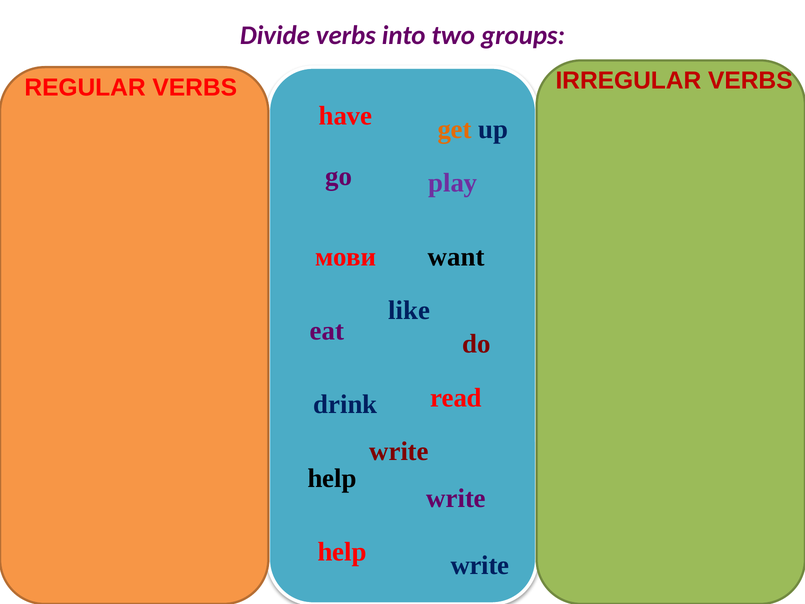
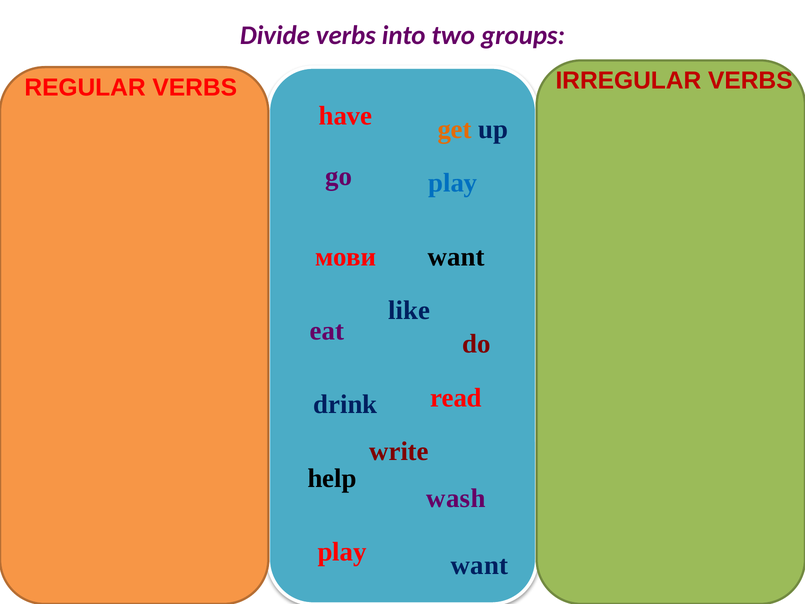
play colour: purple -> blue (453, 183)
write: write -> wash (456, 498)
help: help -> play (342, 552)
write: write -> want (480, 565)
